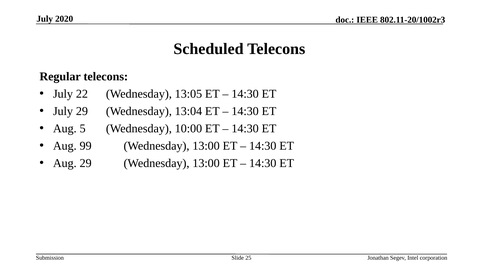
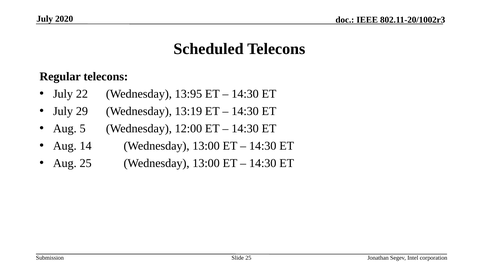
13:05: 13:05 -> 13:95 (188, 94)
13:04: 13:04 -> 13:19 (188, 111)
10:00: 10:00 -> 12:00 (188, 129)
99: 99 -> 14 (86, 146)
Aug 29: 29 -> 25 (86, 163)
